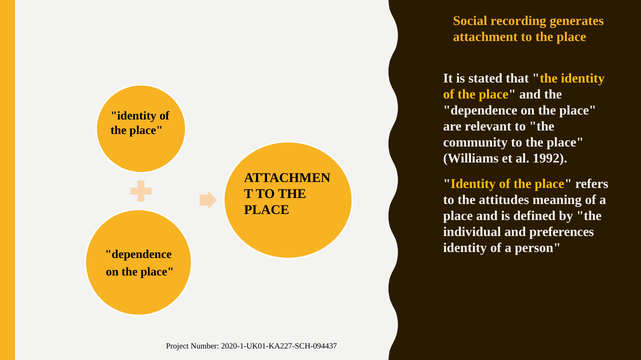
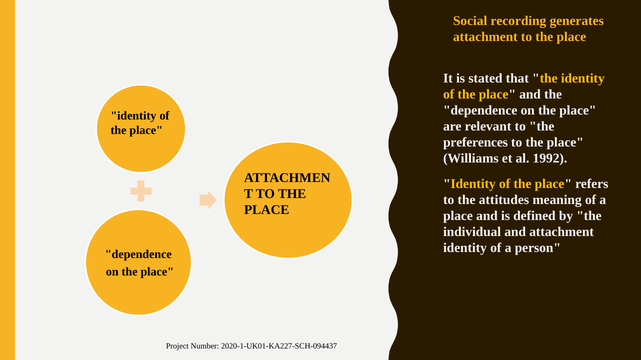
community: community -> preferences (476, 143)
and preferences: preferences -> attachment (562, 232)
